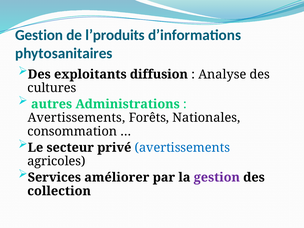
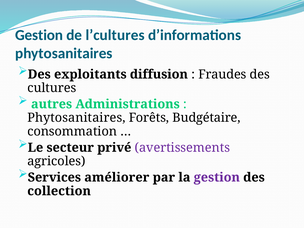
l’produits: l’produits -> l’cultures (115, 35)
Analyse: Analyse -> Fraudes (222, 74)
Avertissements: Avertissements -> Phytosanitaires (76, 118)
Nationales: Nationales -> Budgétaire (206, 118)
avertissements colour: blue -> purple (182, 148)
